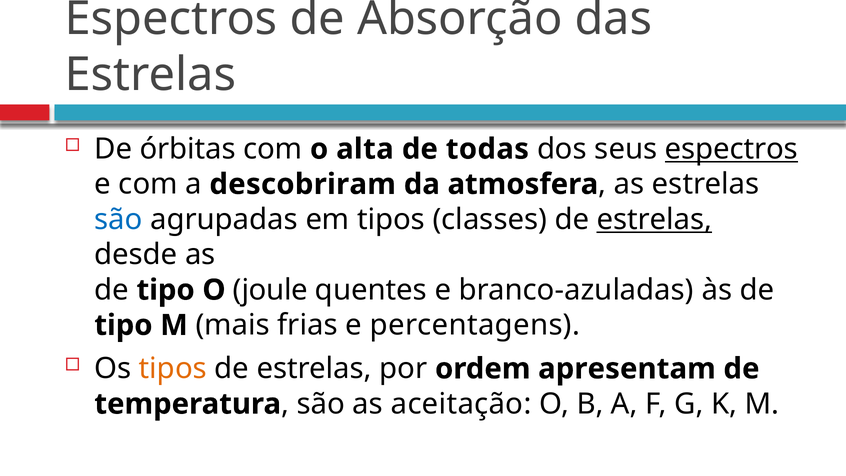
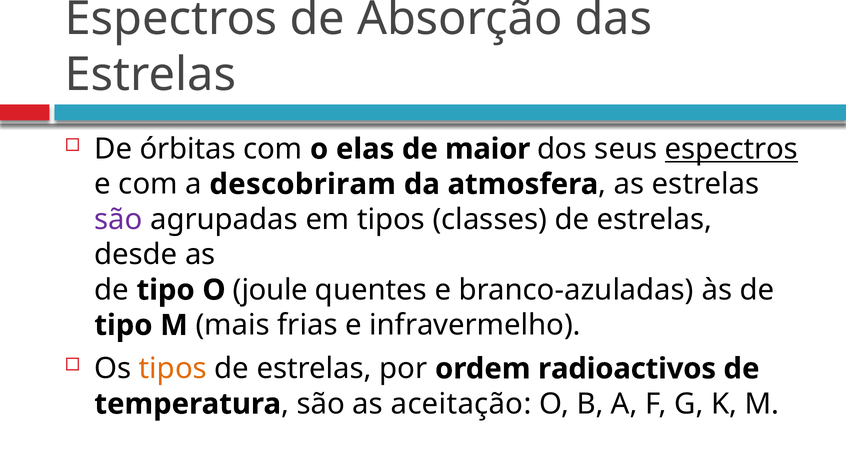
alta: alta -> elas (365, 149)
todas: todas -> maior (488, 149)
são colour: blue -> purple (118, 219)
estrelas underline: present -> none (654, 219)
percentagens: percentagens -> infravermelho (475, 325)
apresentam: apresentam -> radioactivos (627, 369)
